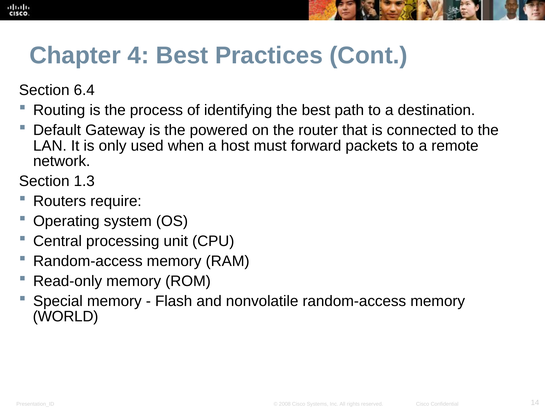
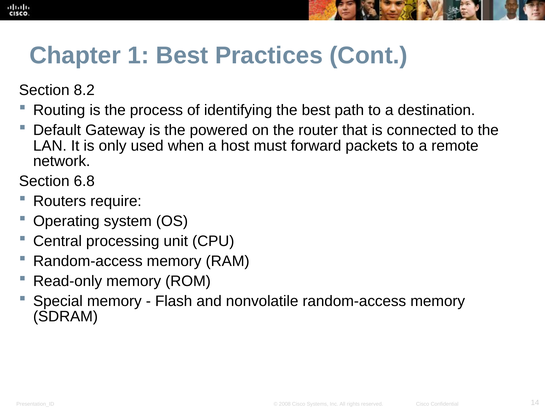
4: 4 -> 1 (138, 55)
6.4: 6.4 -> 8.2 (84, 90)
1.3: 1.3 -> 6.8 (84, 181)
WORLD: WORLD -> SDRAM (65, 316)
